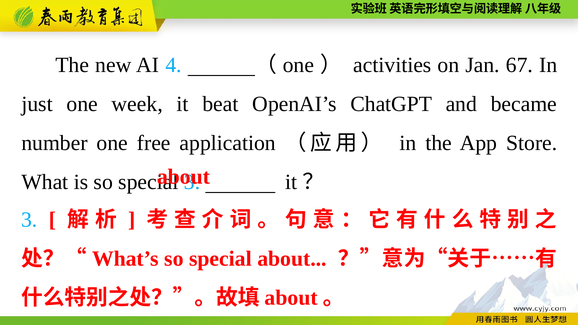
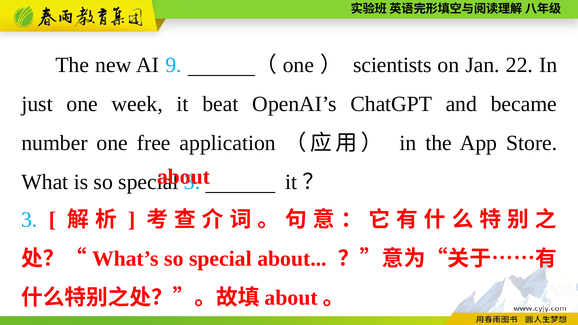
4: 4 -> 9 (174, 65)
activities: activities -> scientists (392, 65)
67: 67 -> 22 (519, 65)
